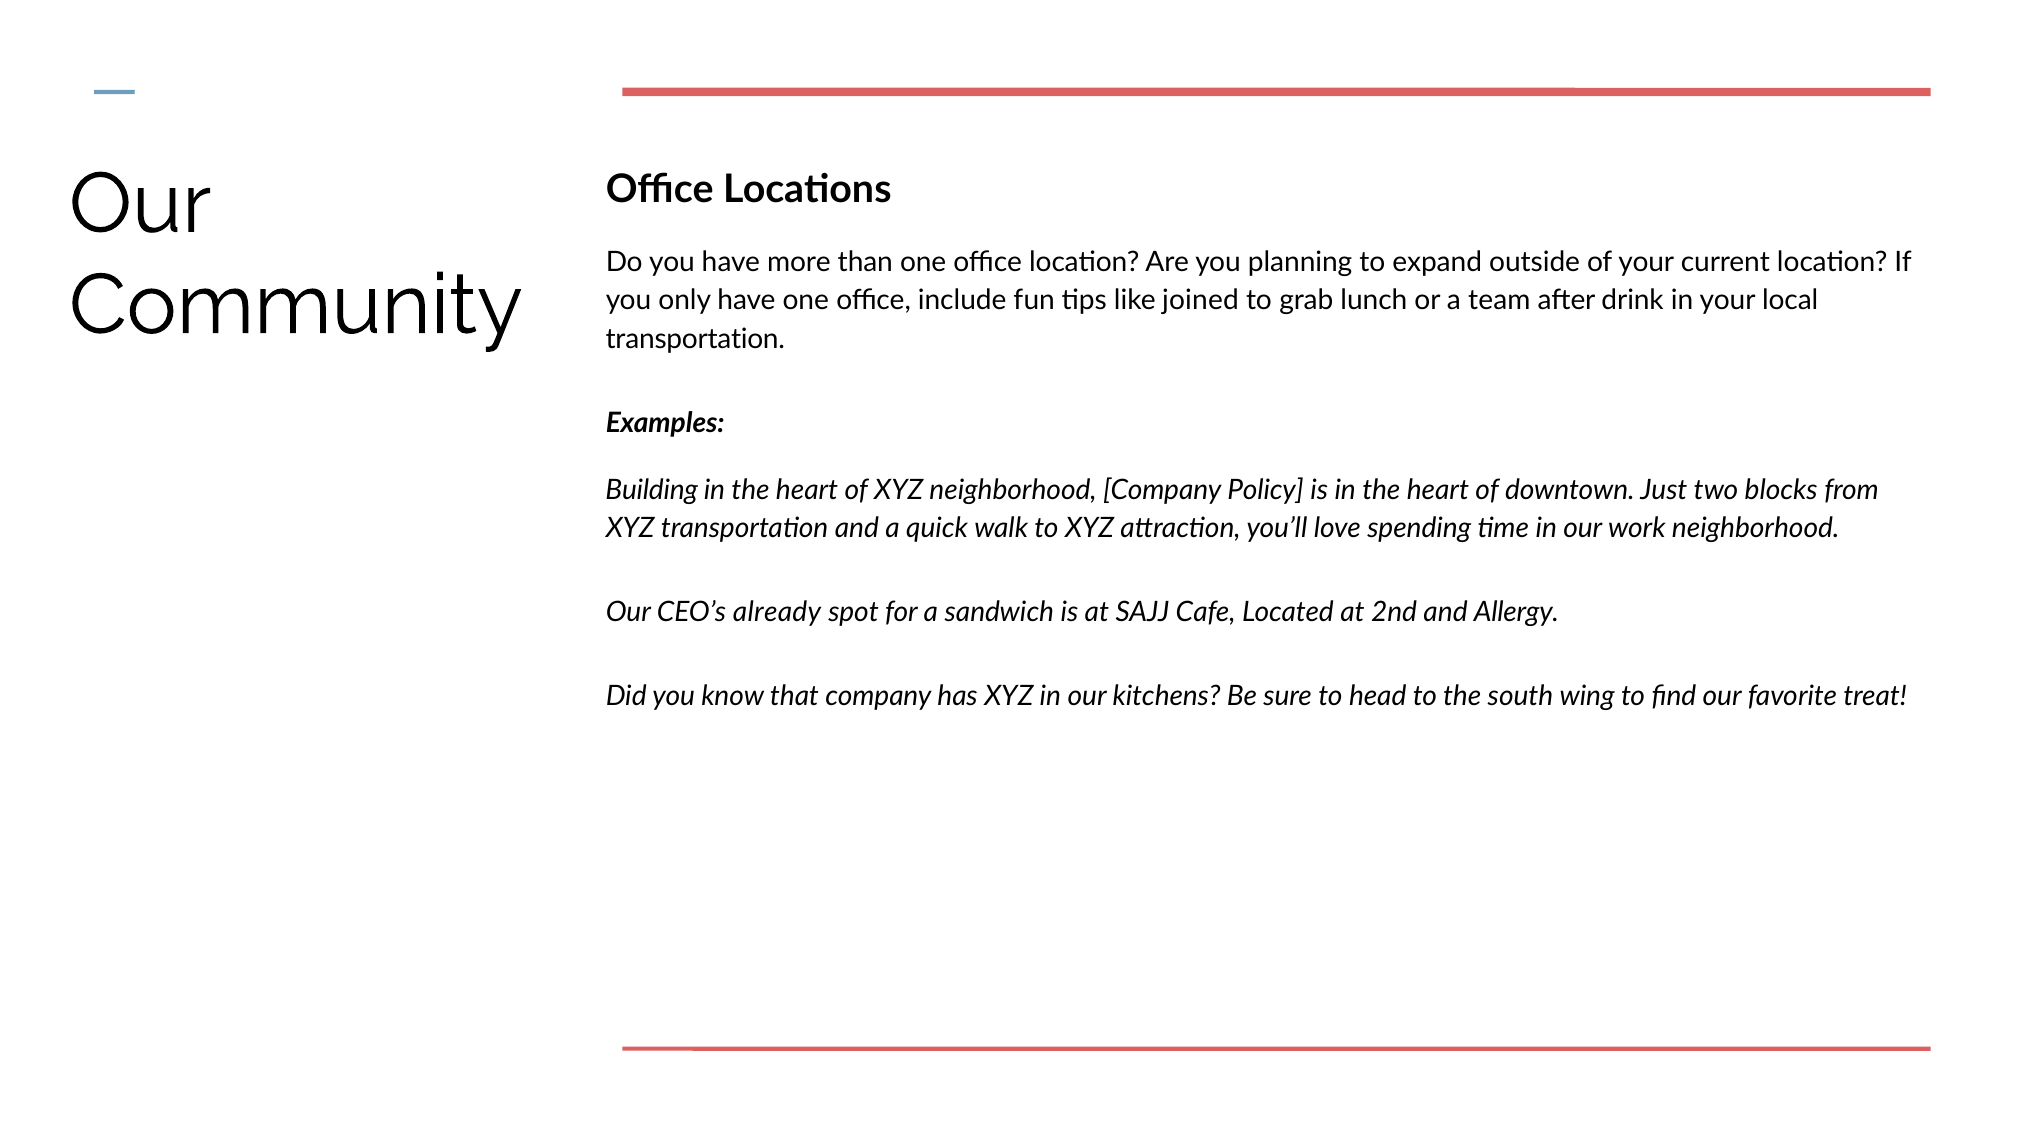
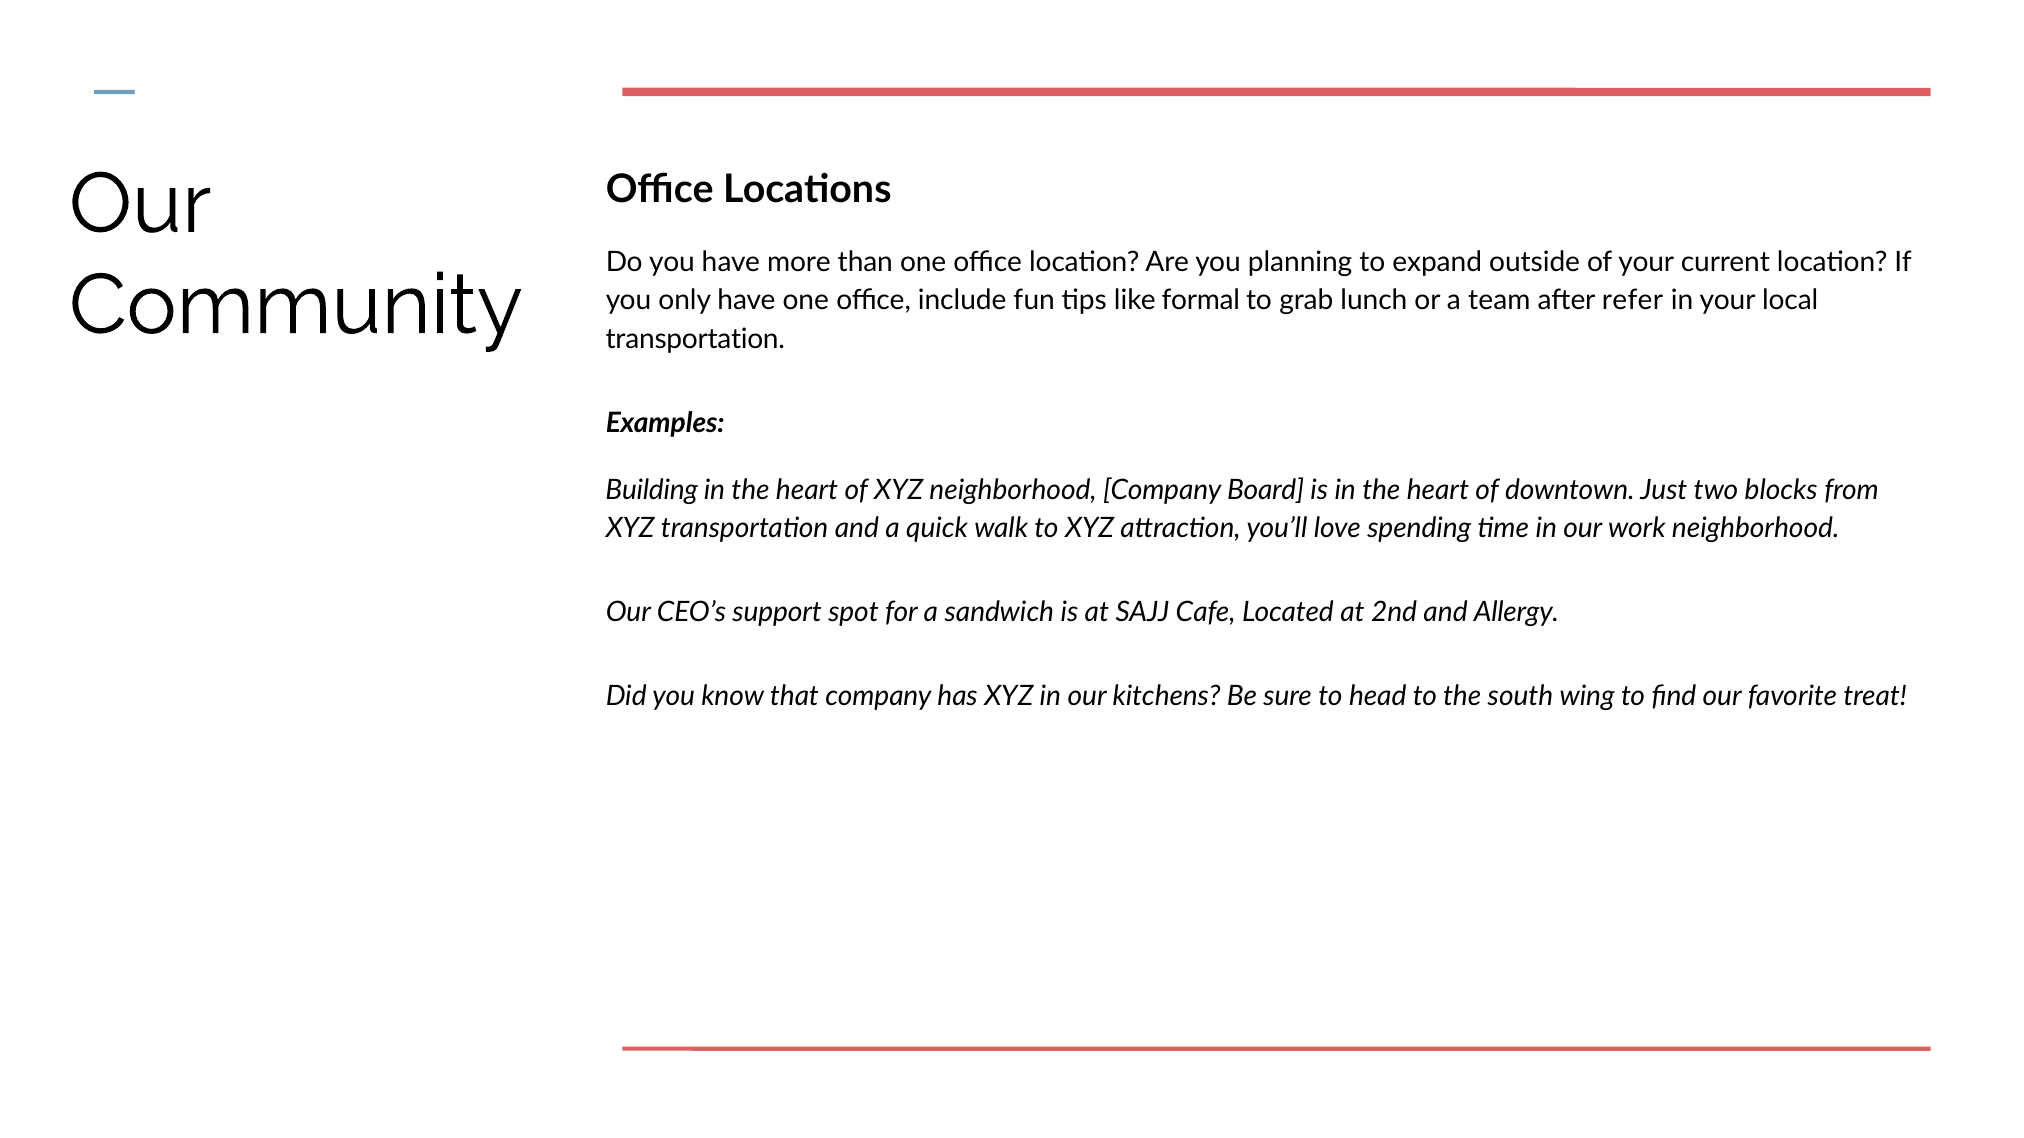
joined: joined -> formal (1201, 301)
drink: drink -> refer (1632, 301)
Policy: Policy -> Board (1266, 490)
already: already -> support (777, 613)
